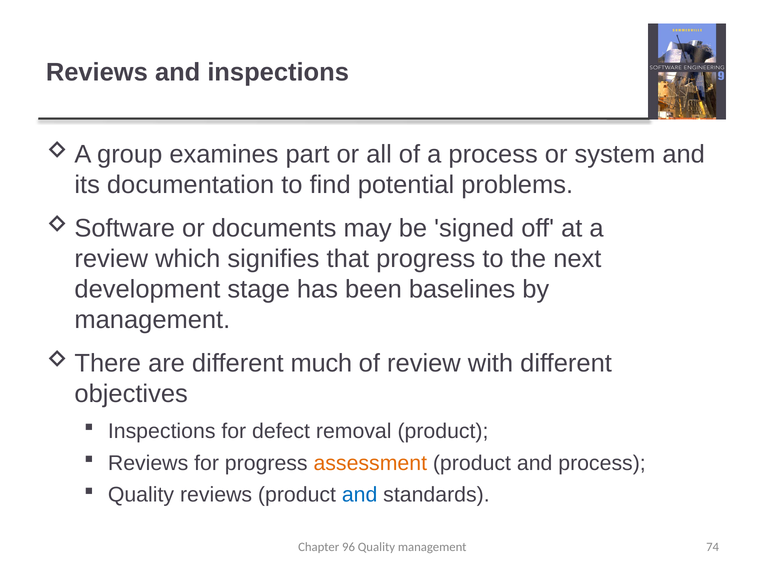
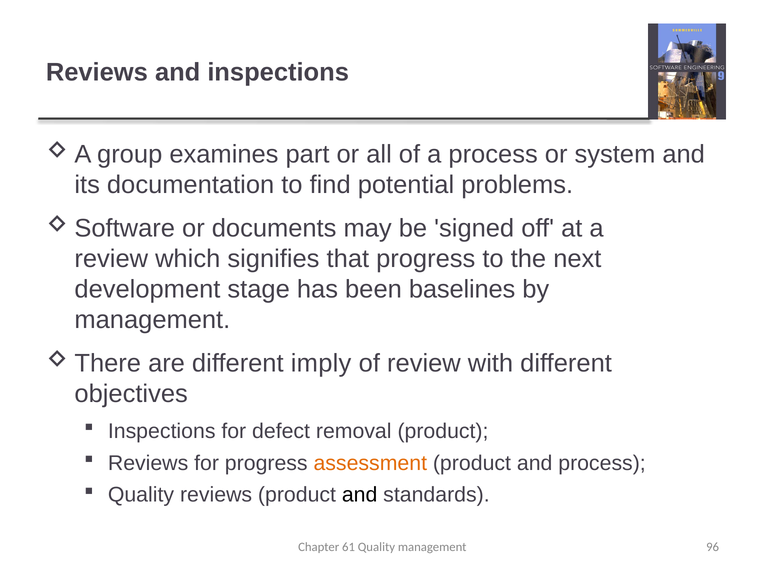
much: much -> imply (321, 364)
and colour: blue -> black (360, 496)
96: 96 -> 61 (349, 548)
74: 74 -> 96 (713, 548)
